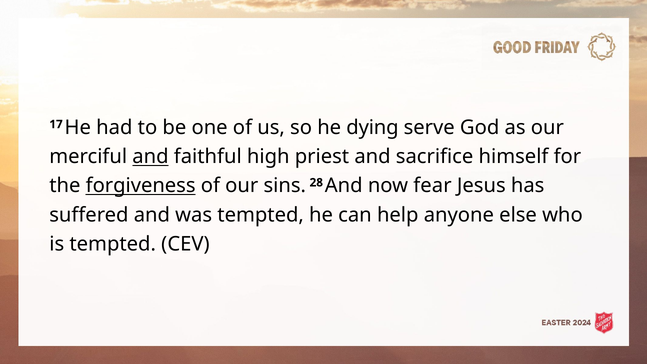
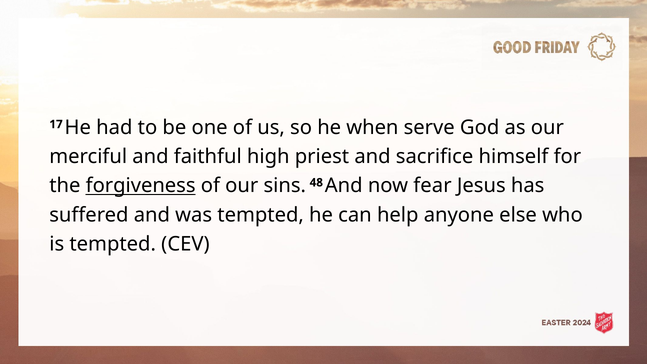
dying: dying -> when (372, 128)
and underline: present -> none (150, 157)
28: 28 -> 48 (316, 183)
